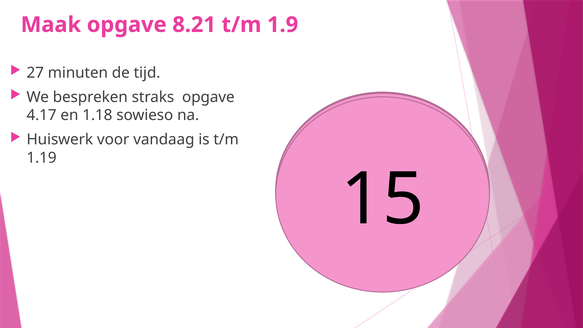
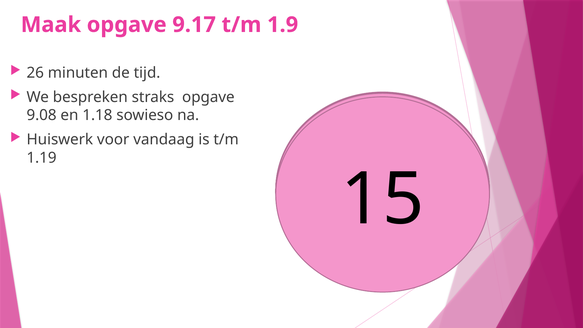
8.21: 8.21 -> 9.17 (194, 25)
27: 27 -> 26 (35, 73)
4.17: 4.17 -> 9.08 (42, 115)
